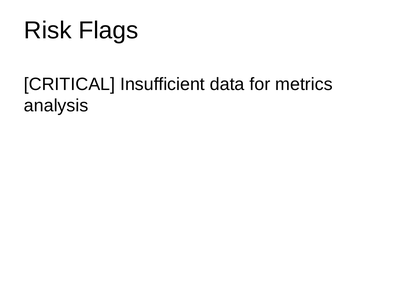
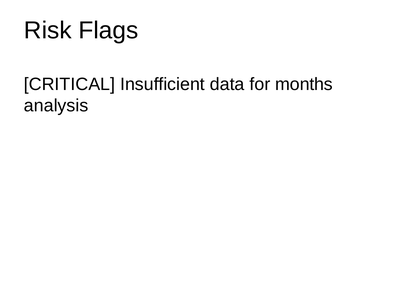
metrics: metrics -> months (304, 84)
